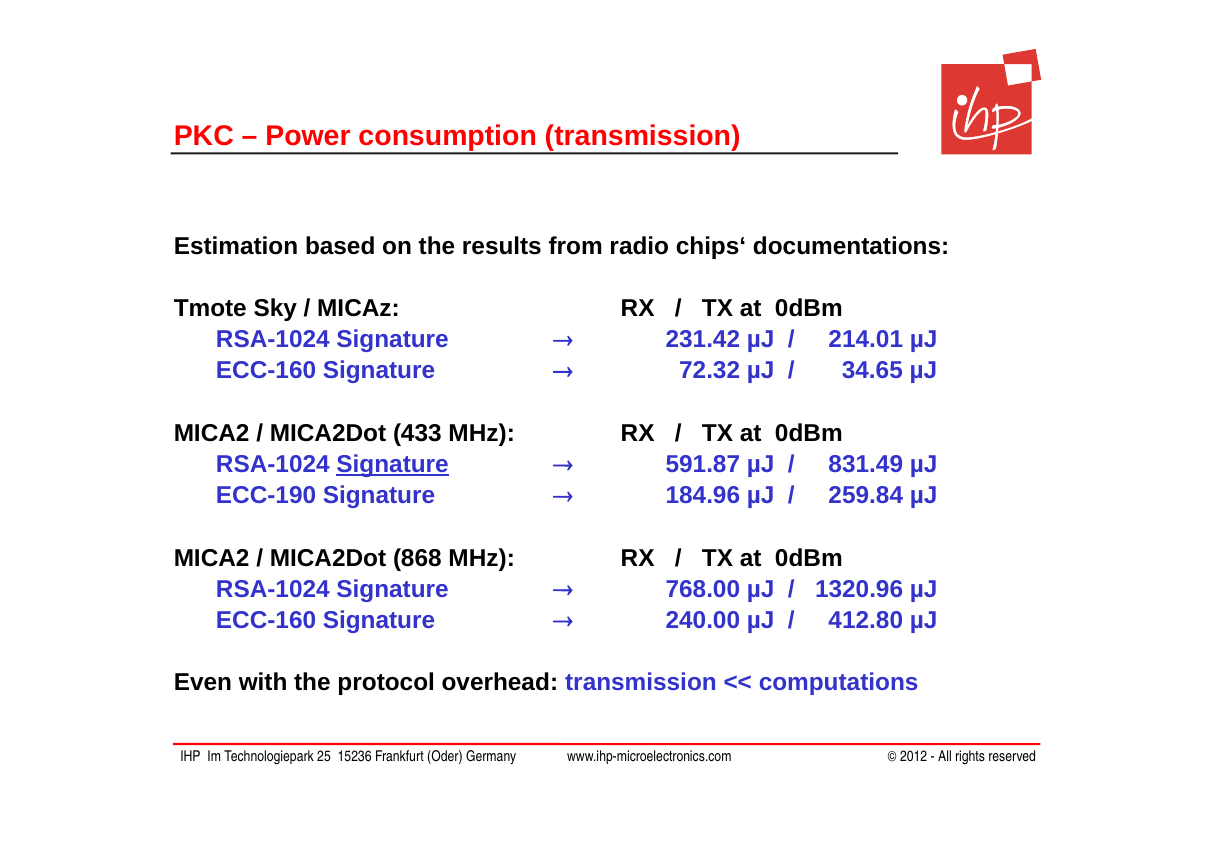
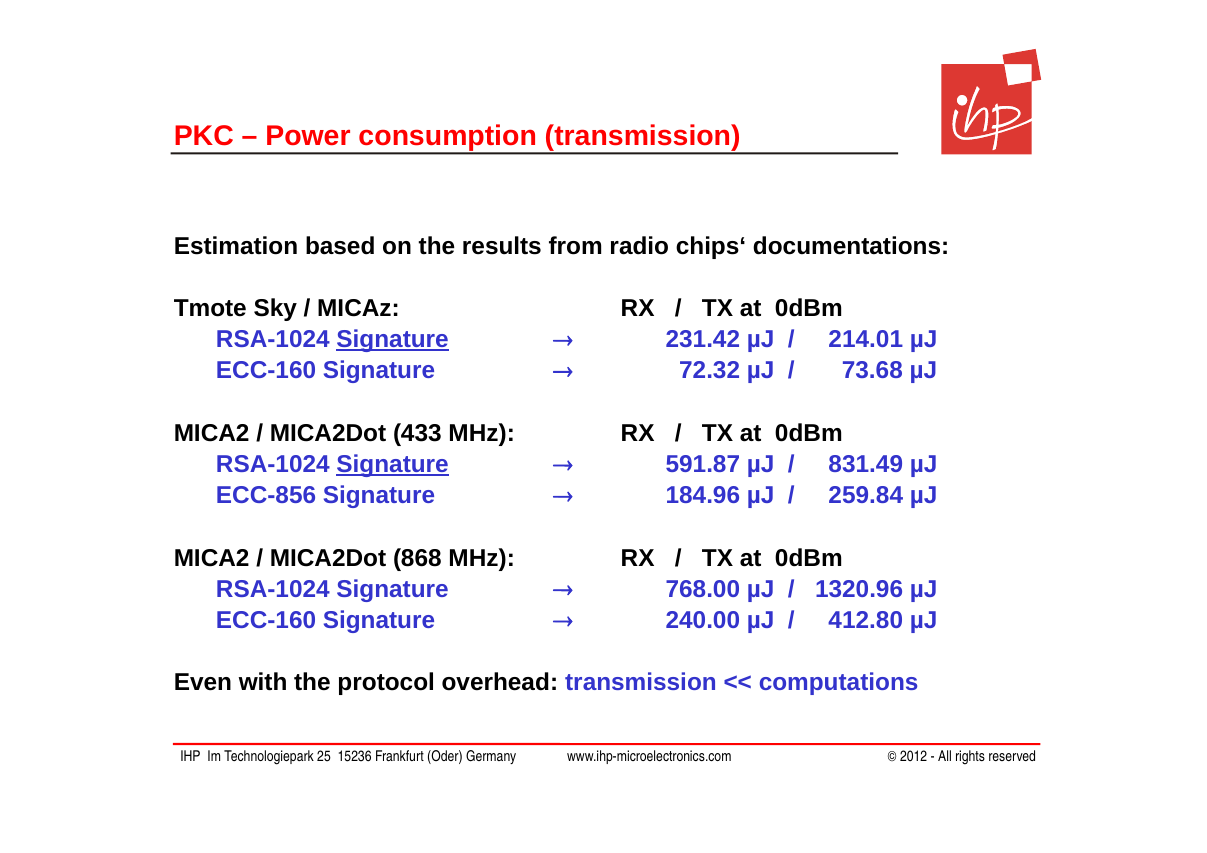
Signature underline: none -> present (393, 340)
34.65: 34.65 -> 73.68 (872, 371)
ECC-190: ECC-190 -> ECC-856 (266, 496)
